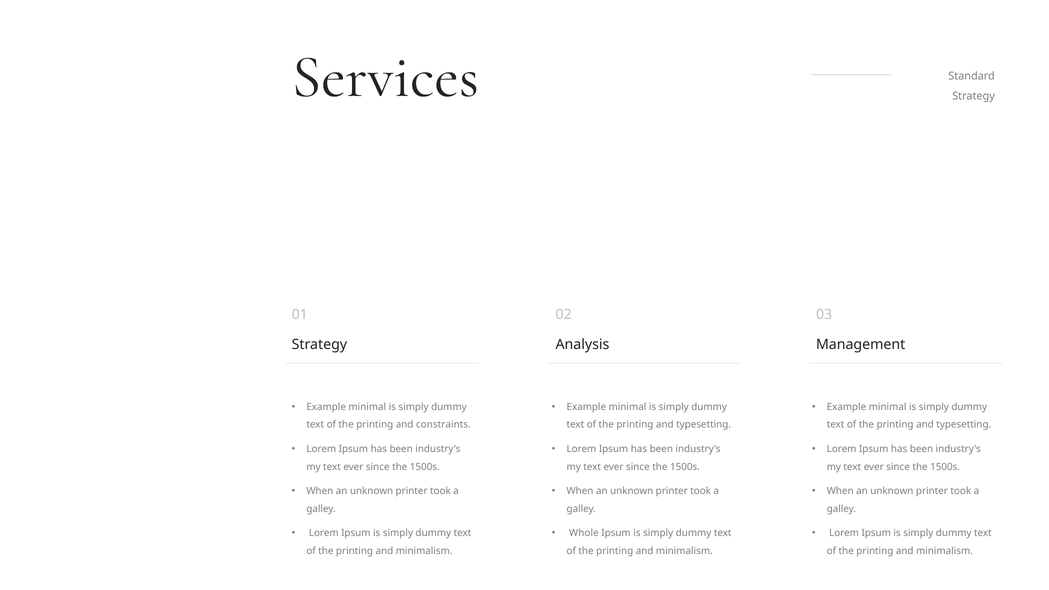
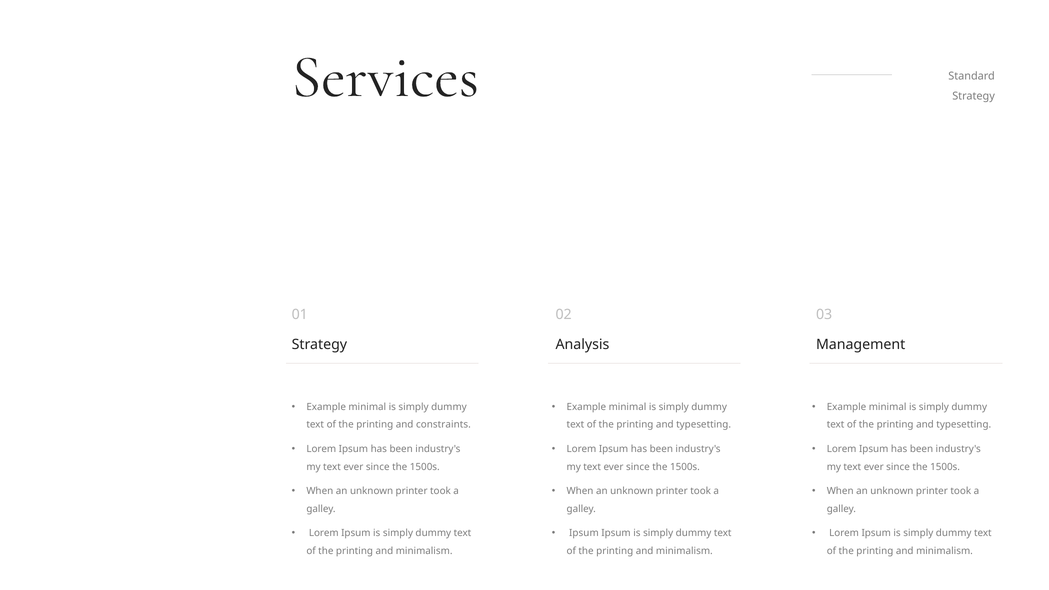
Whole: Whole -> Ipsum (584, 533)
